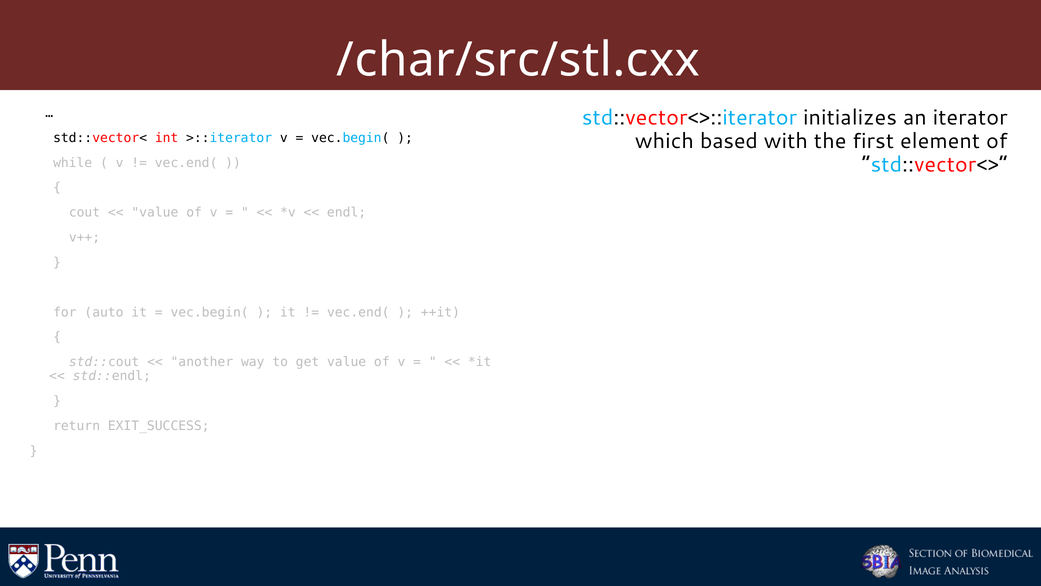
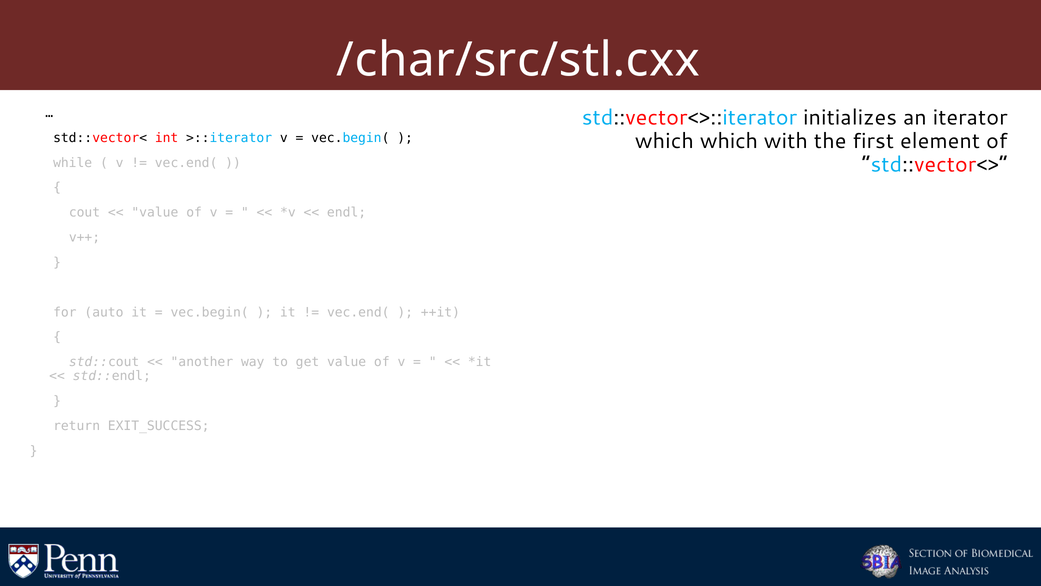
which based: based -> which (729, 141)
